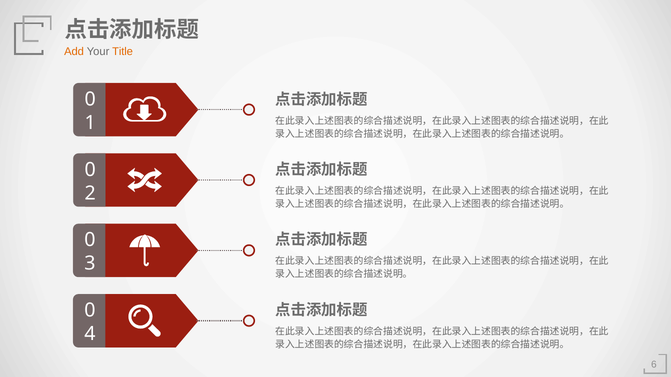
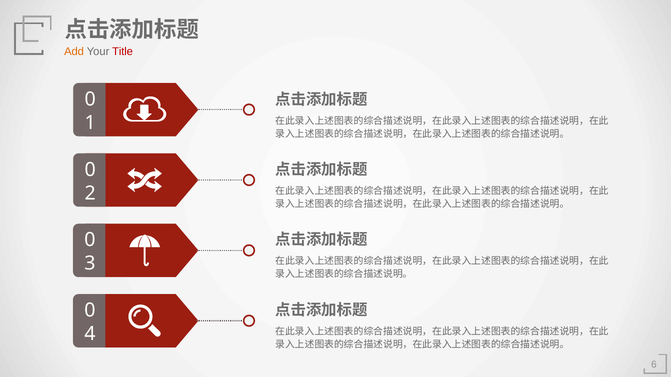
Title colour: orange -> red (123, 52)
